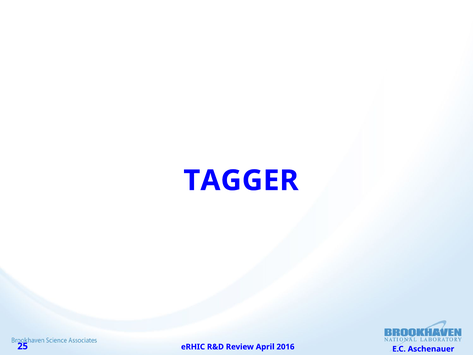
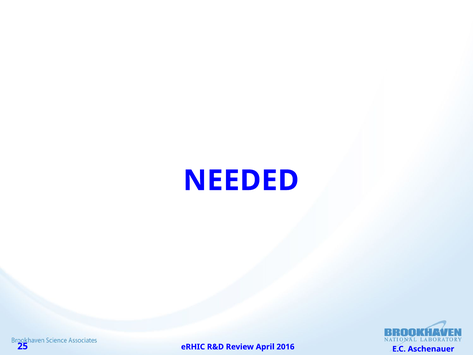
TAGGER: TAGGER -> NEEDED (241, 180)
